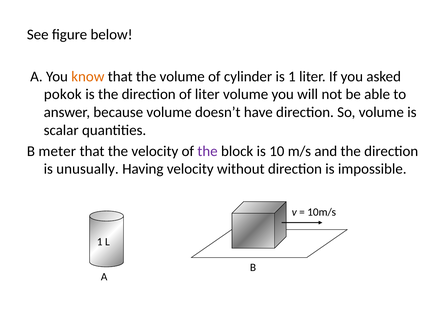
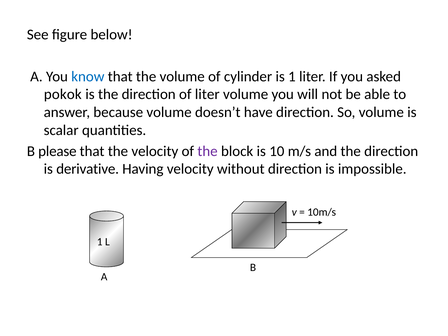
know colour: orange -> blue (88, 76)
meter: meter -> please (57, 151)
unusually: unusually -> derivative (88, 169)
